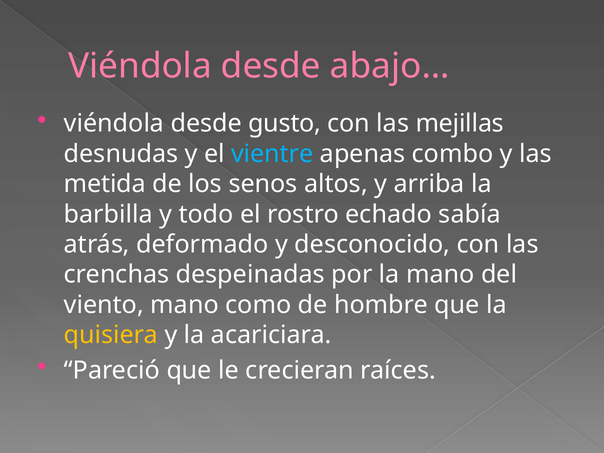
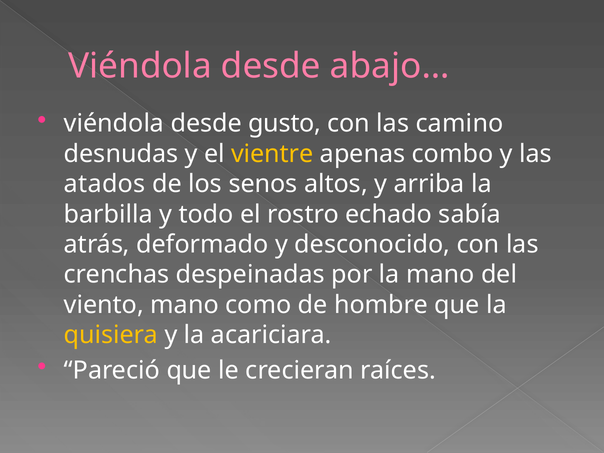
mejillas: mejillas -> camino (460, 124)
vientre colour: light blue -> yellow (272, 154)
metida: metida -> atados (105, 184)
